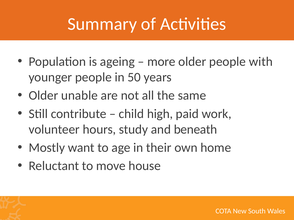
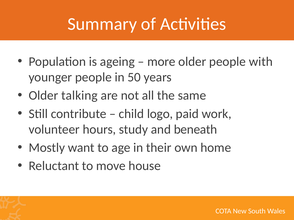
unable: unable -> talking (79, 96)
high: high -> logo (160, 114)
